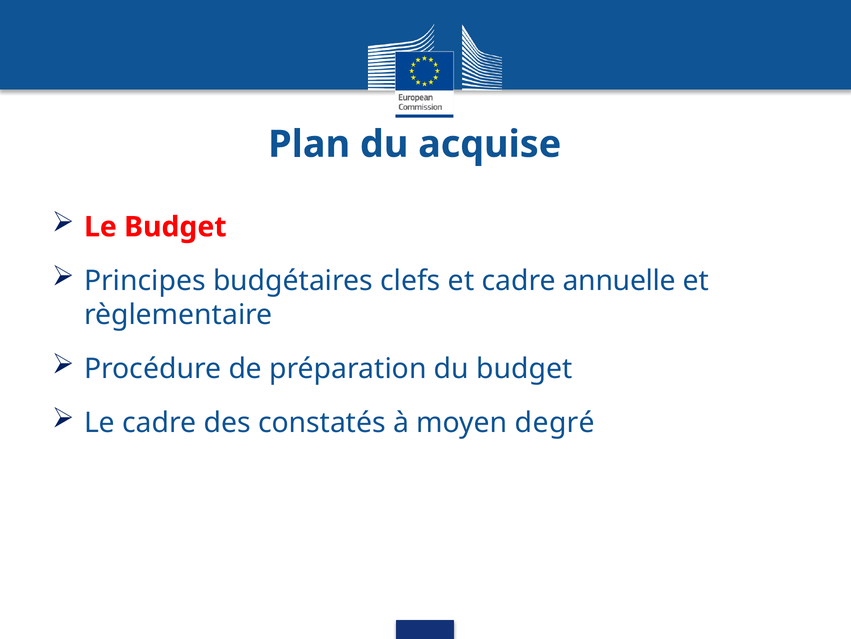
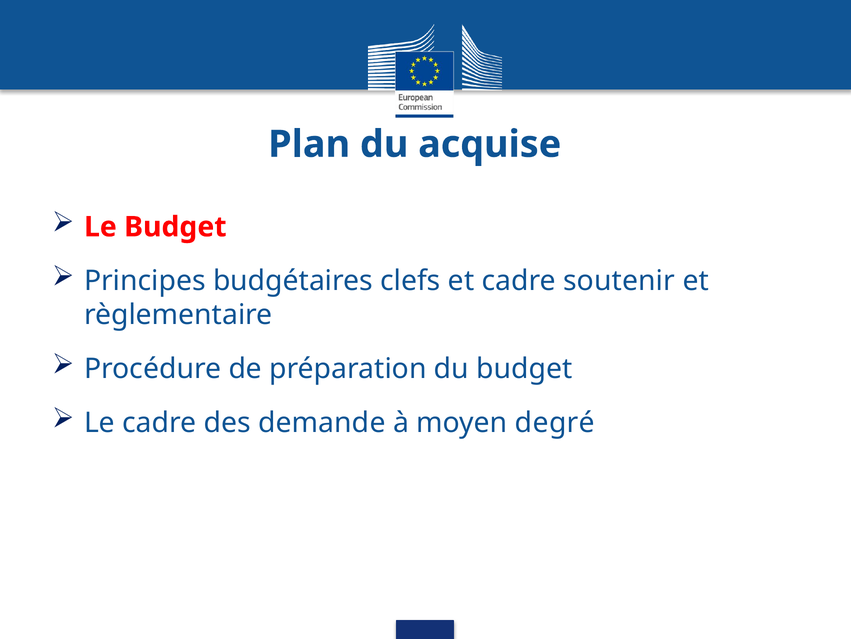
annuelle: annuelle -> soutenir (619, 281)
constatés: constatés -> demande (322, 422)
